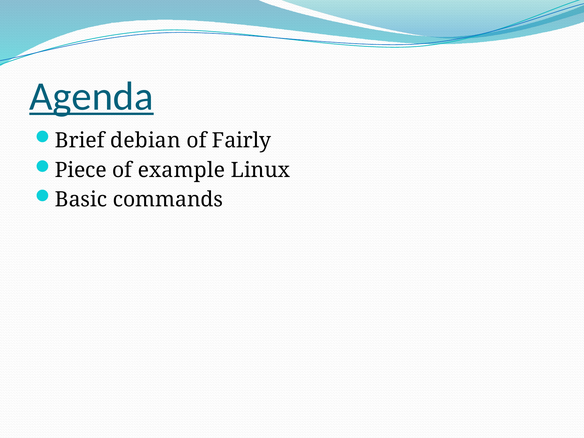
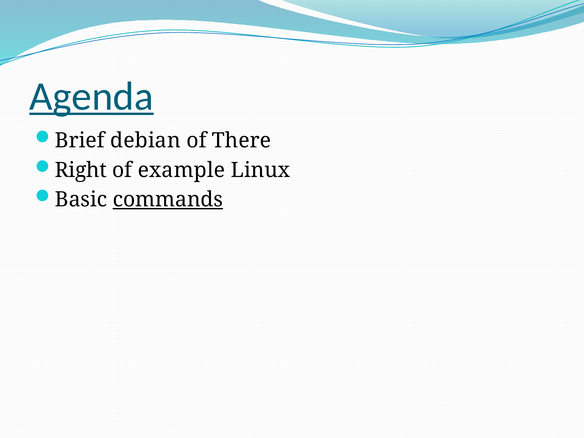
Fairly: Fairly -> There (242, 141)
Piece: Piece -> Right (81, 170)
commands underline: none -> present (168, 200)
